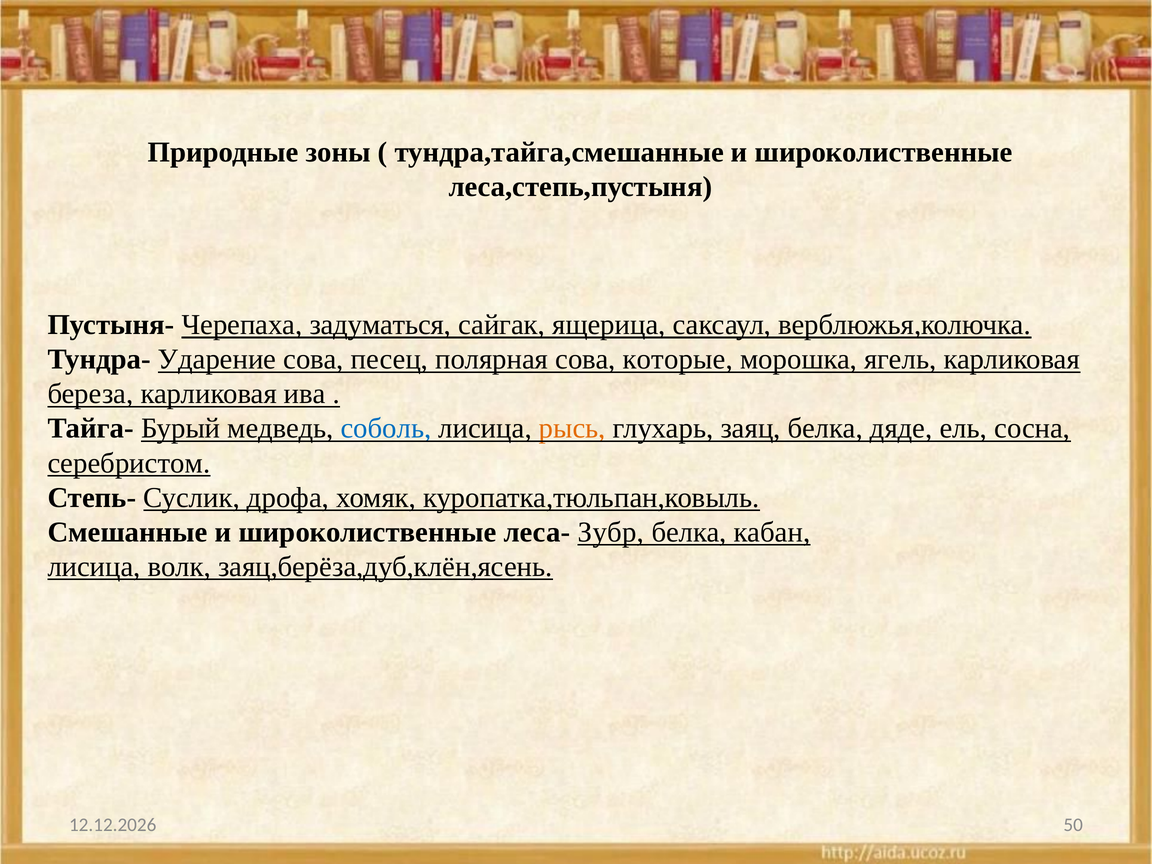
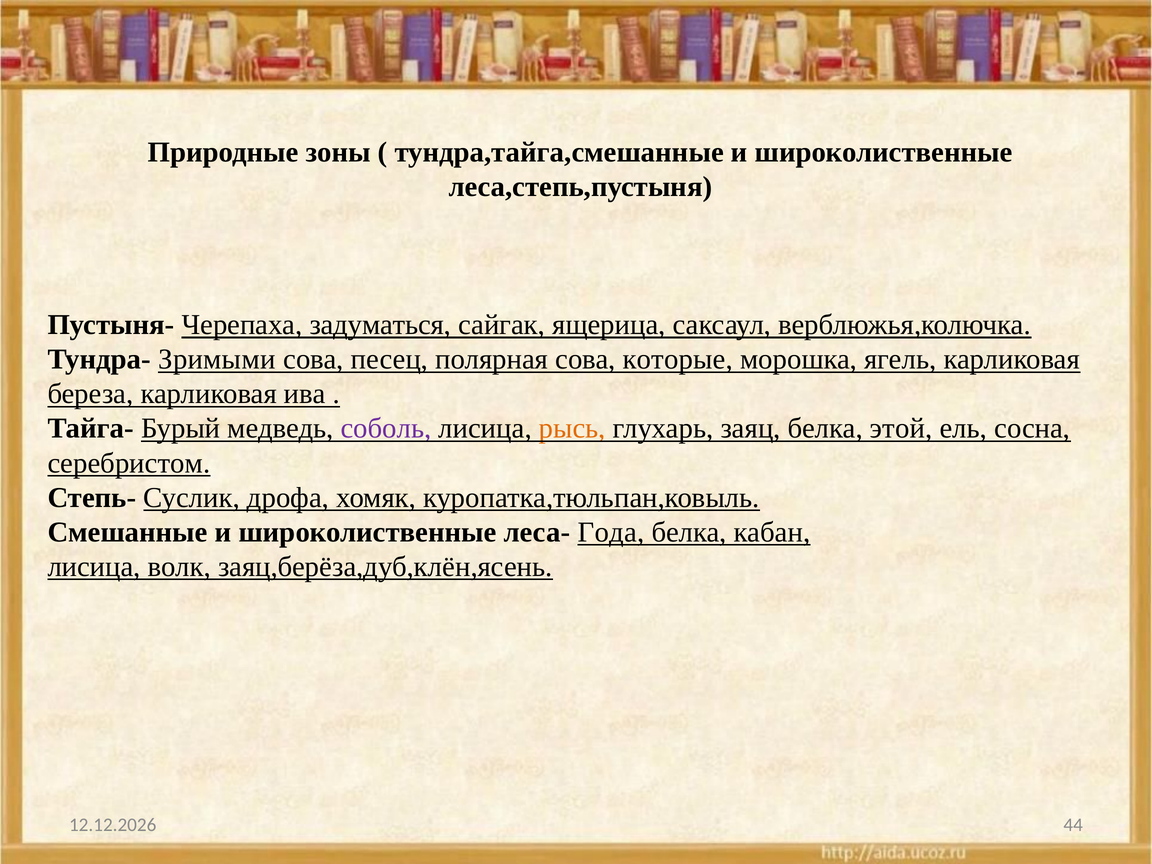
Ударение: Ударение -> Зримыми (217, 359)
соболь colour: blue -> purple (386, 428)
дяде: дяде -> этой (901, 428)
Зубр: Зубр -> Года (611, 532)
50: 50 -> 44 (1073, 825)
